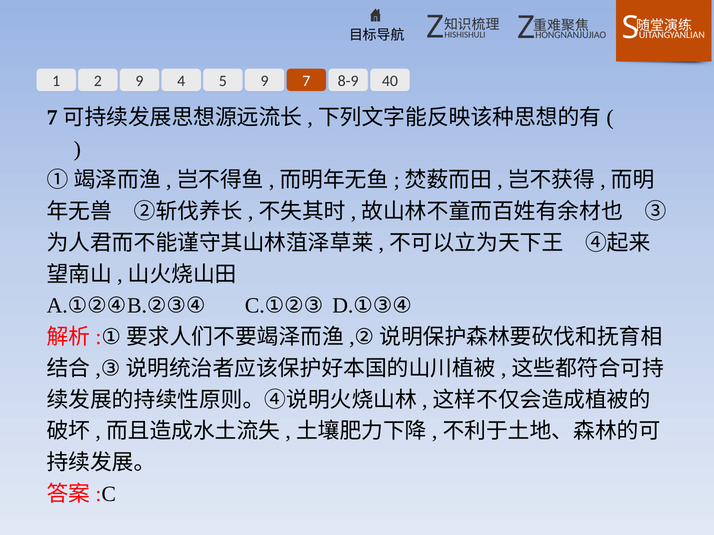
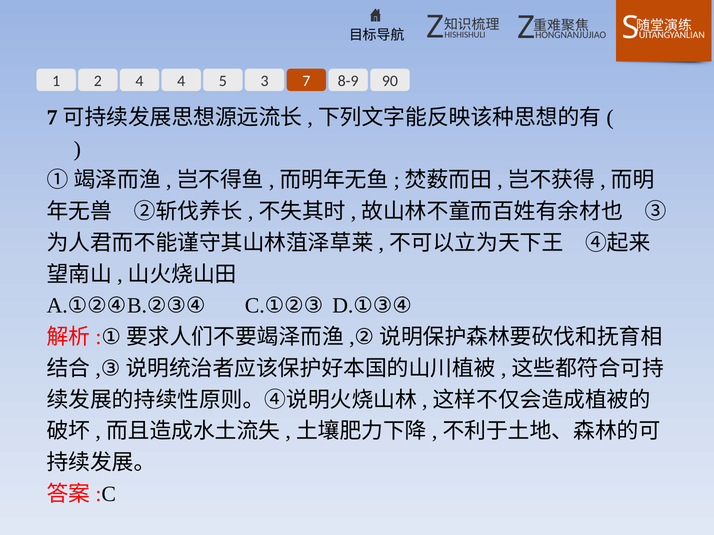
2 9: 9 -> 4 (140, 81)
5 9: 9 -> 3 (265, 81)
40: 40 -> 90 (390, 81)
